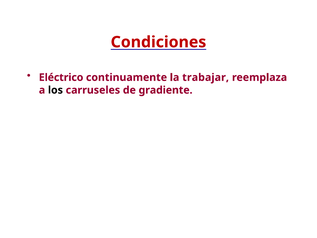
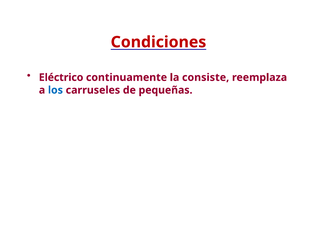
trabajar: trabajar -> consiste (206, 77)
los colour: black -> blue (55, 90)
gradiente: gradiente -> pequeñas (166, 90)
